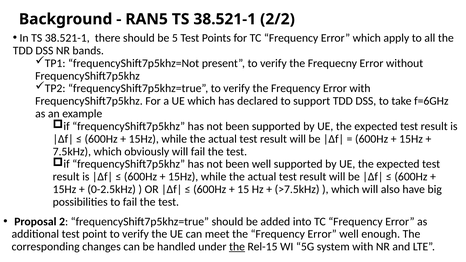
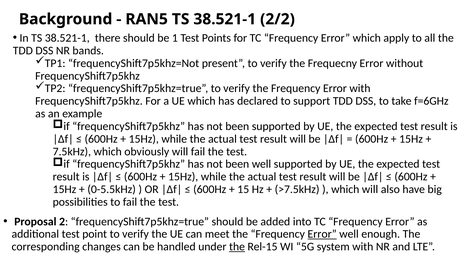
5: 5 -> 1 (175, 38)
0-2.5kHz: 0-2.5kHz -> 0-5.5kHz (112, 190)
Error underline: none -> present (322, 234)
